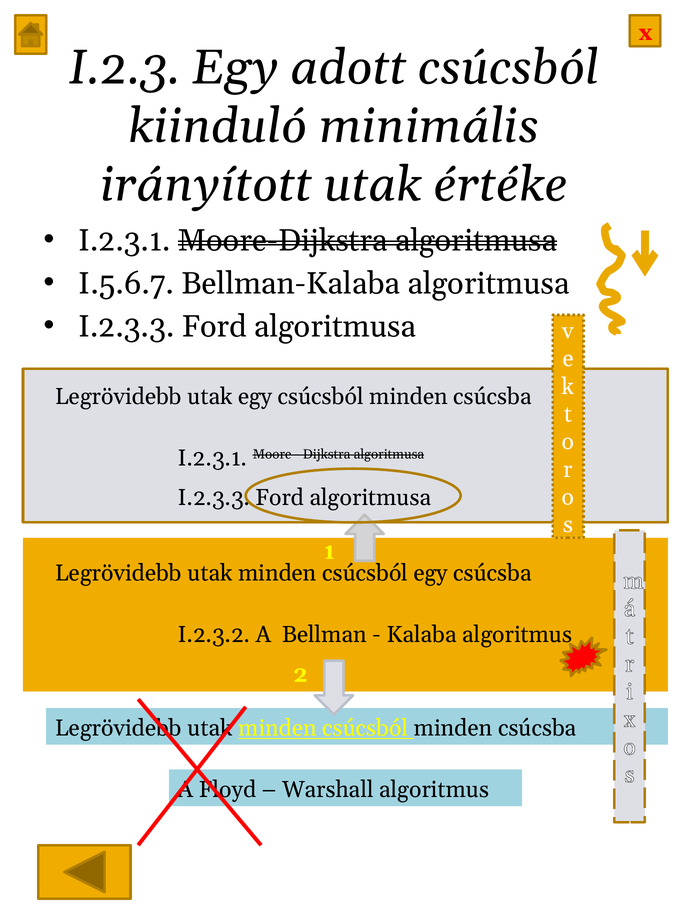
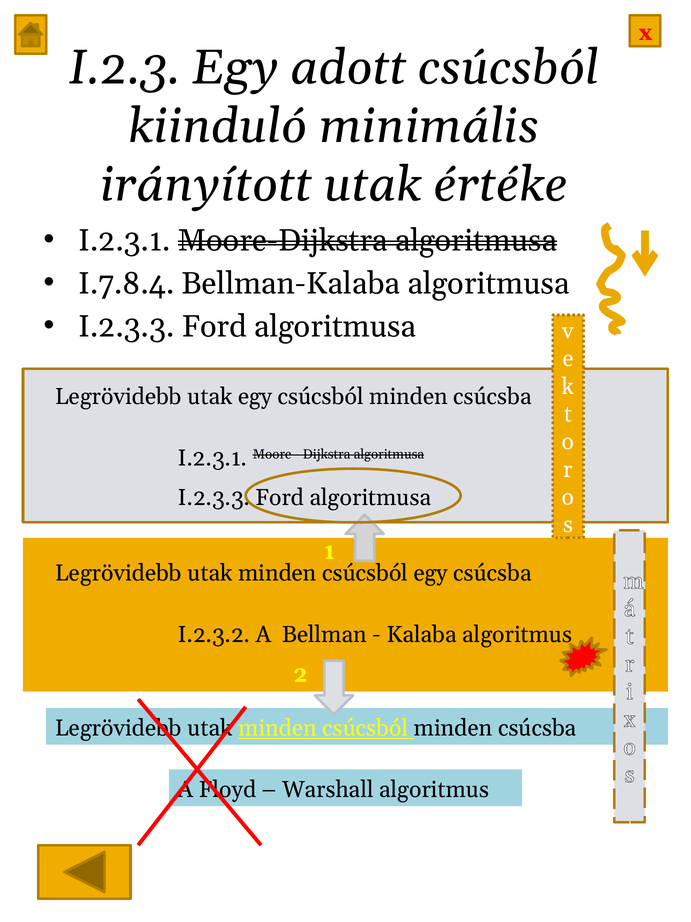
I.5.6.7: I.5.6.7 -> I.7.8.4 (126, 283)
